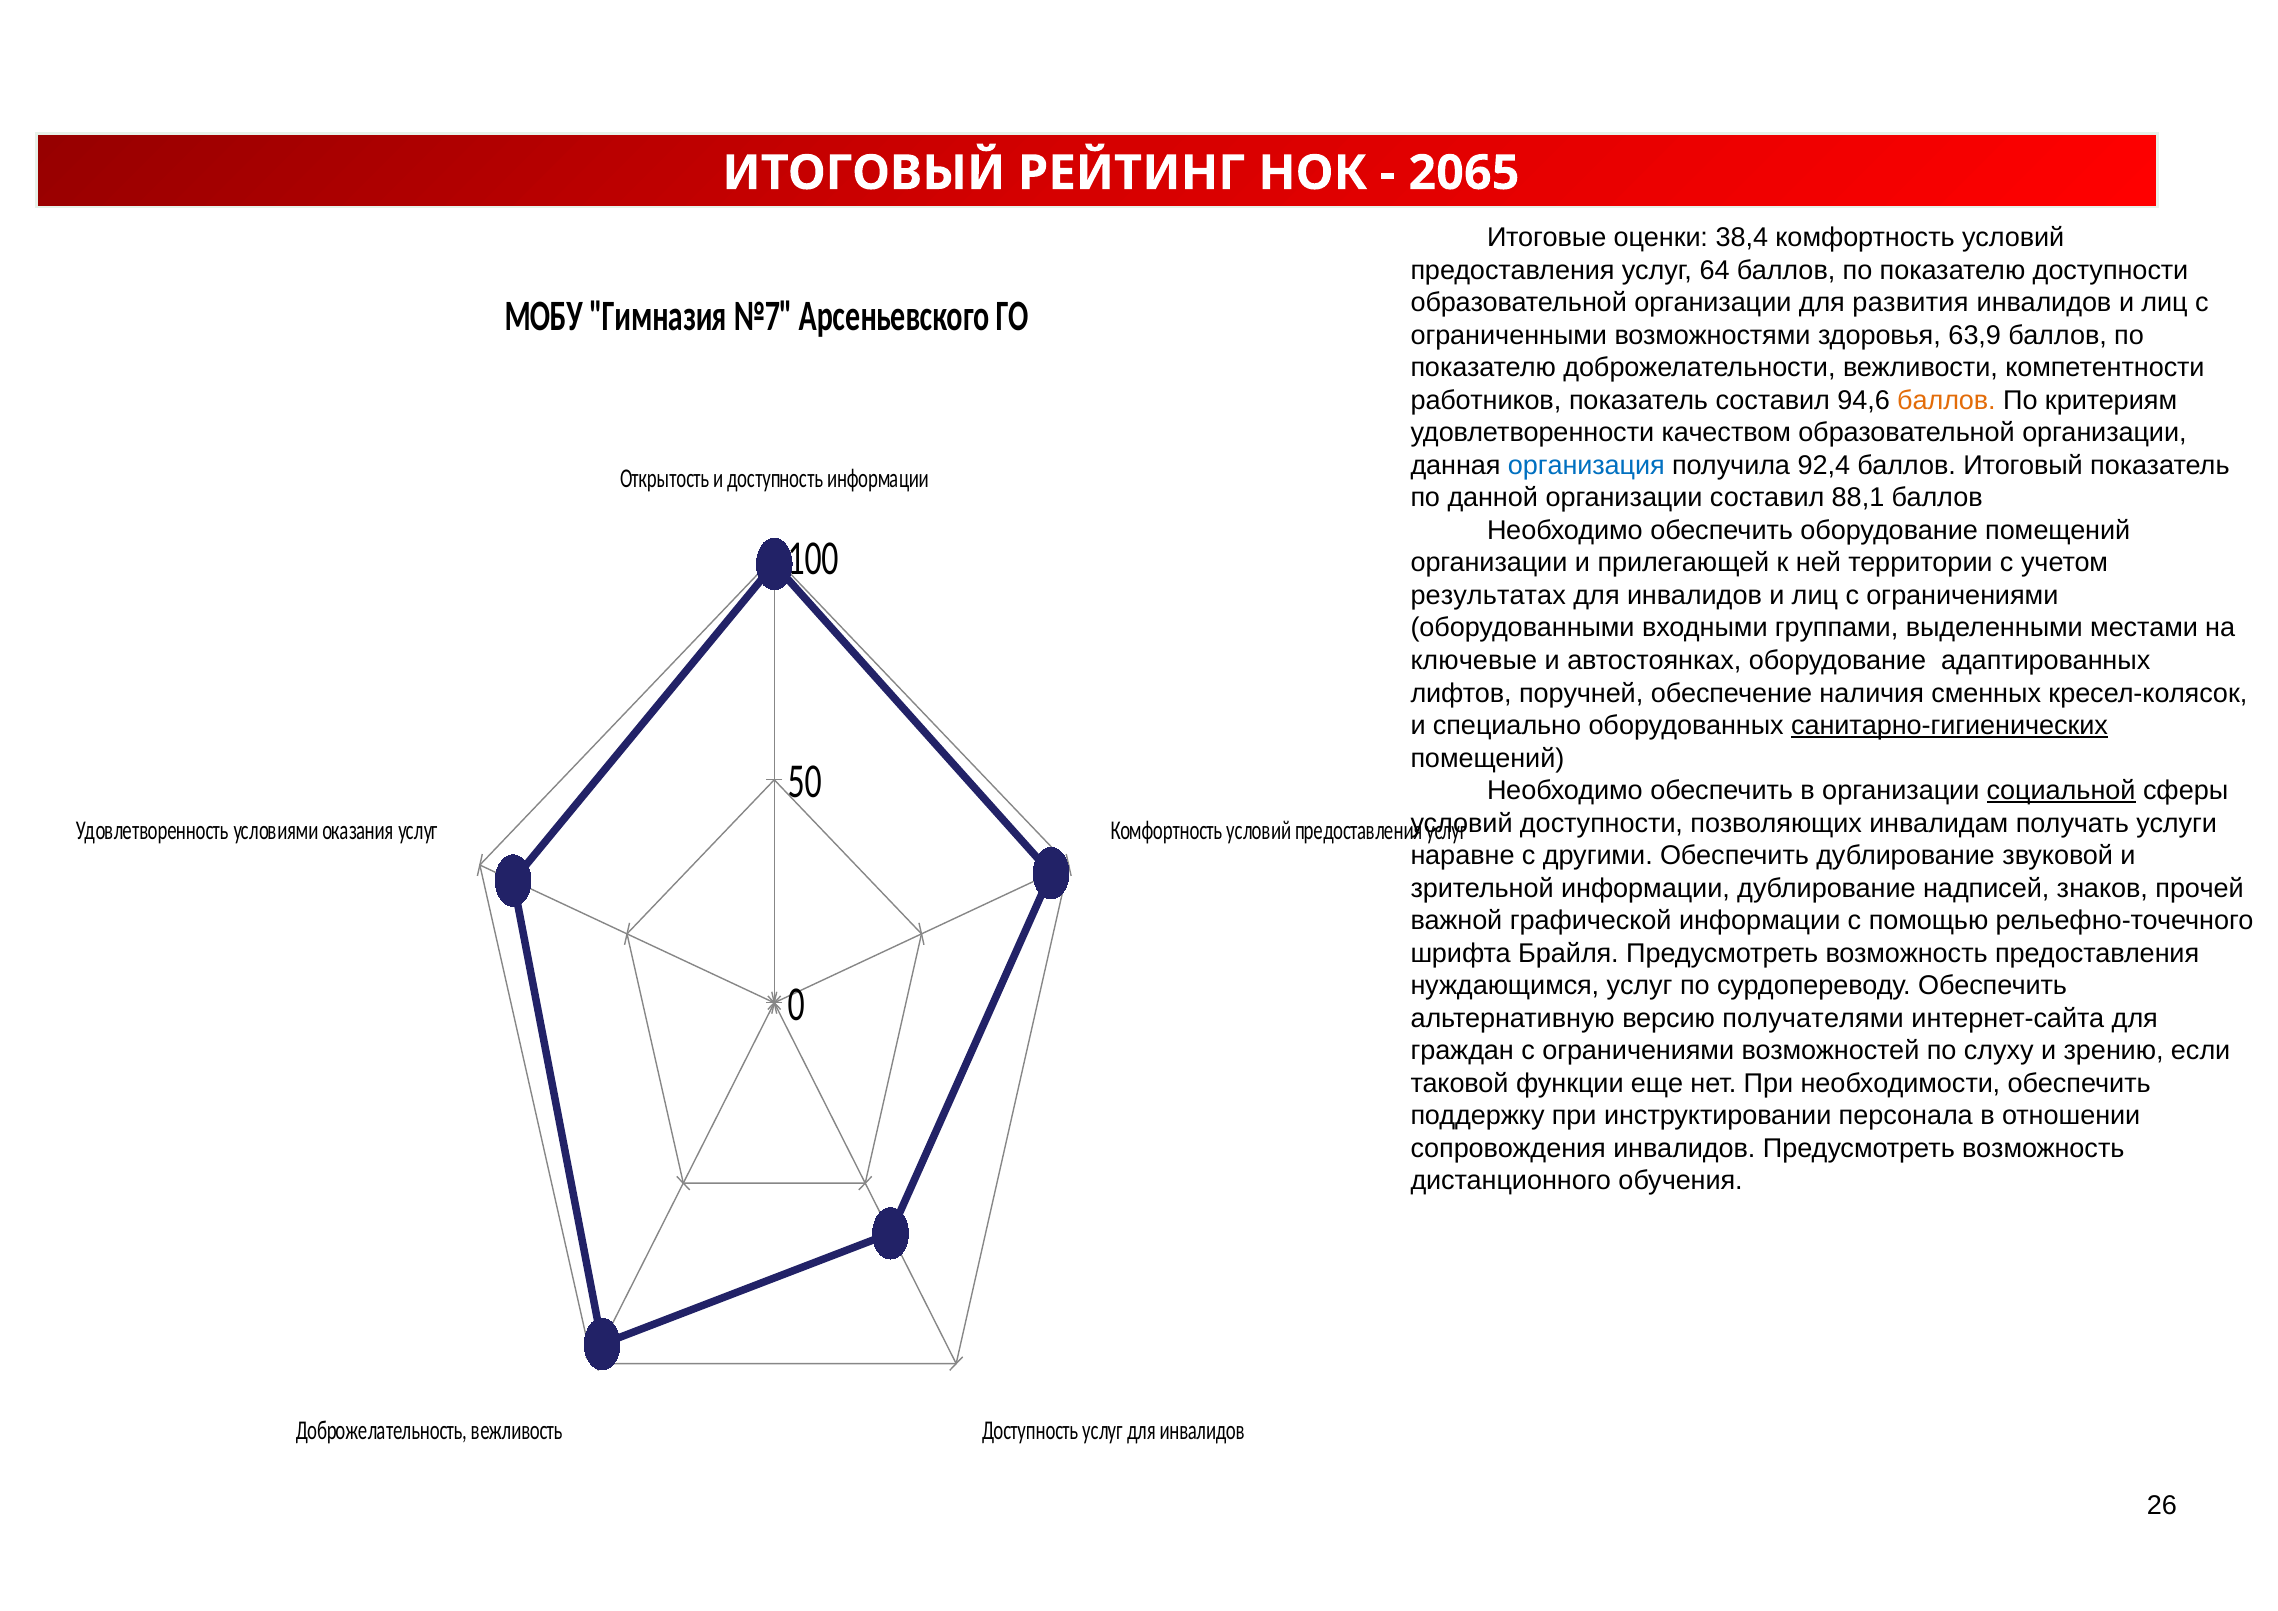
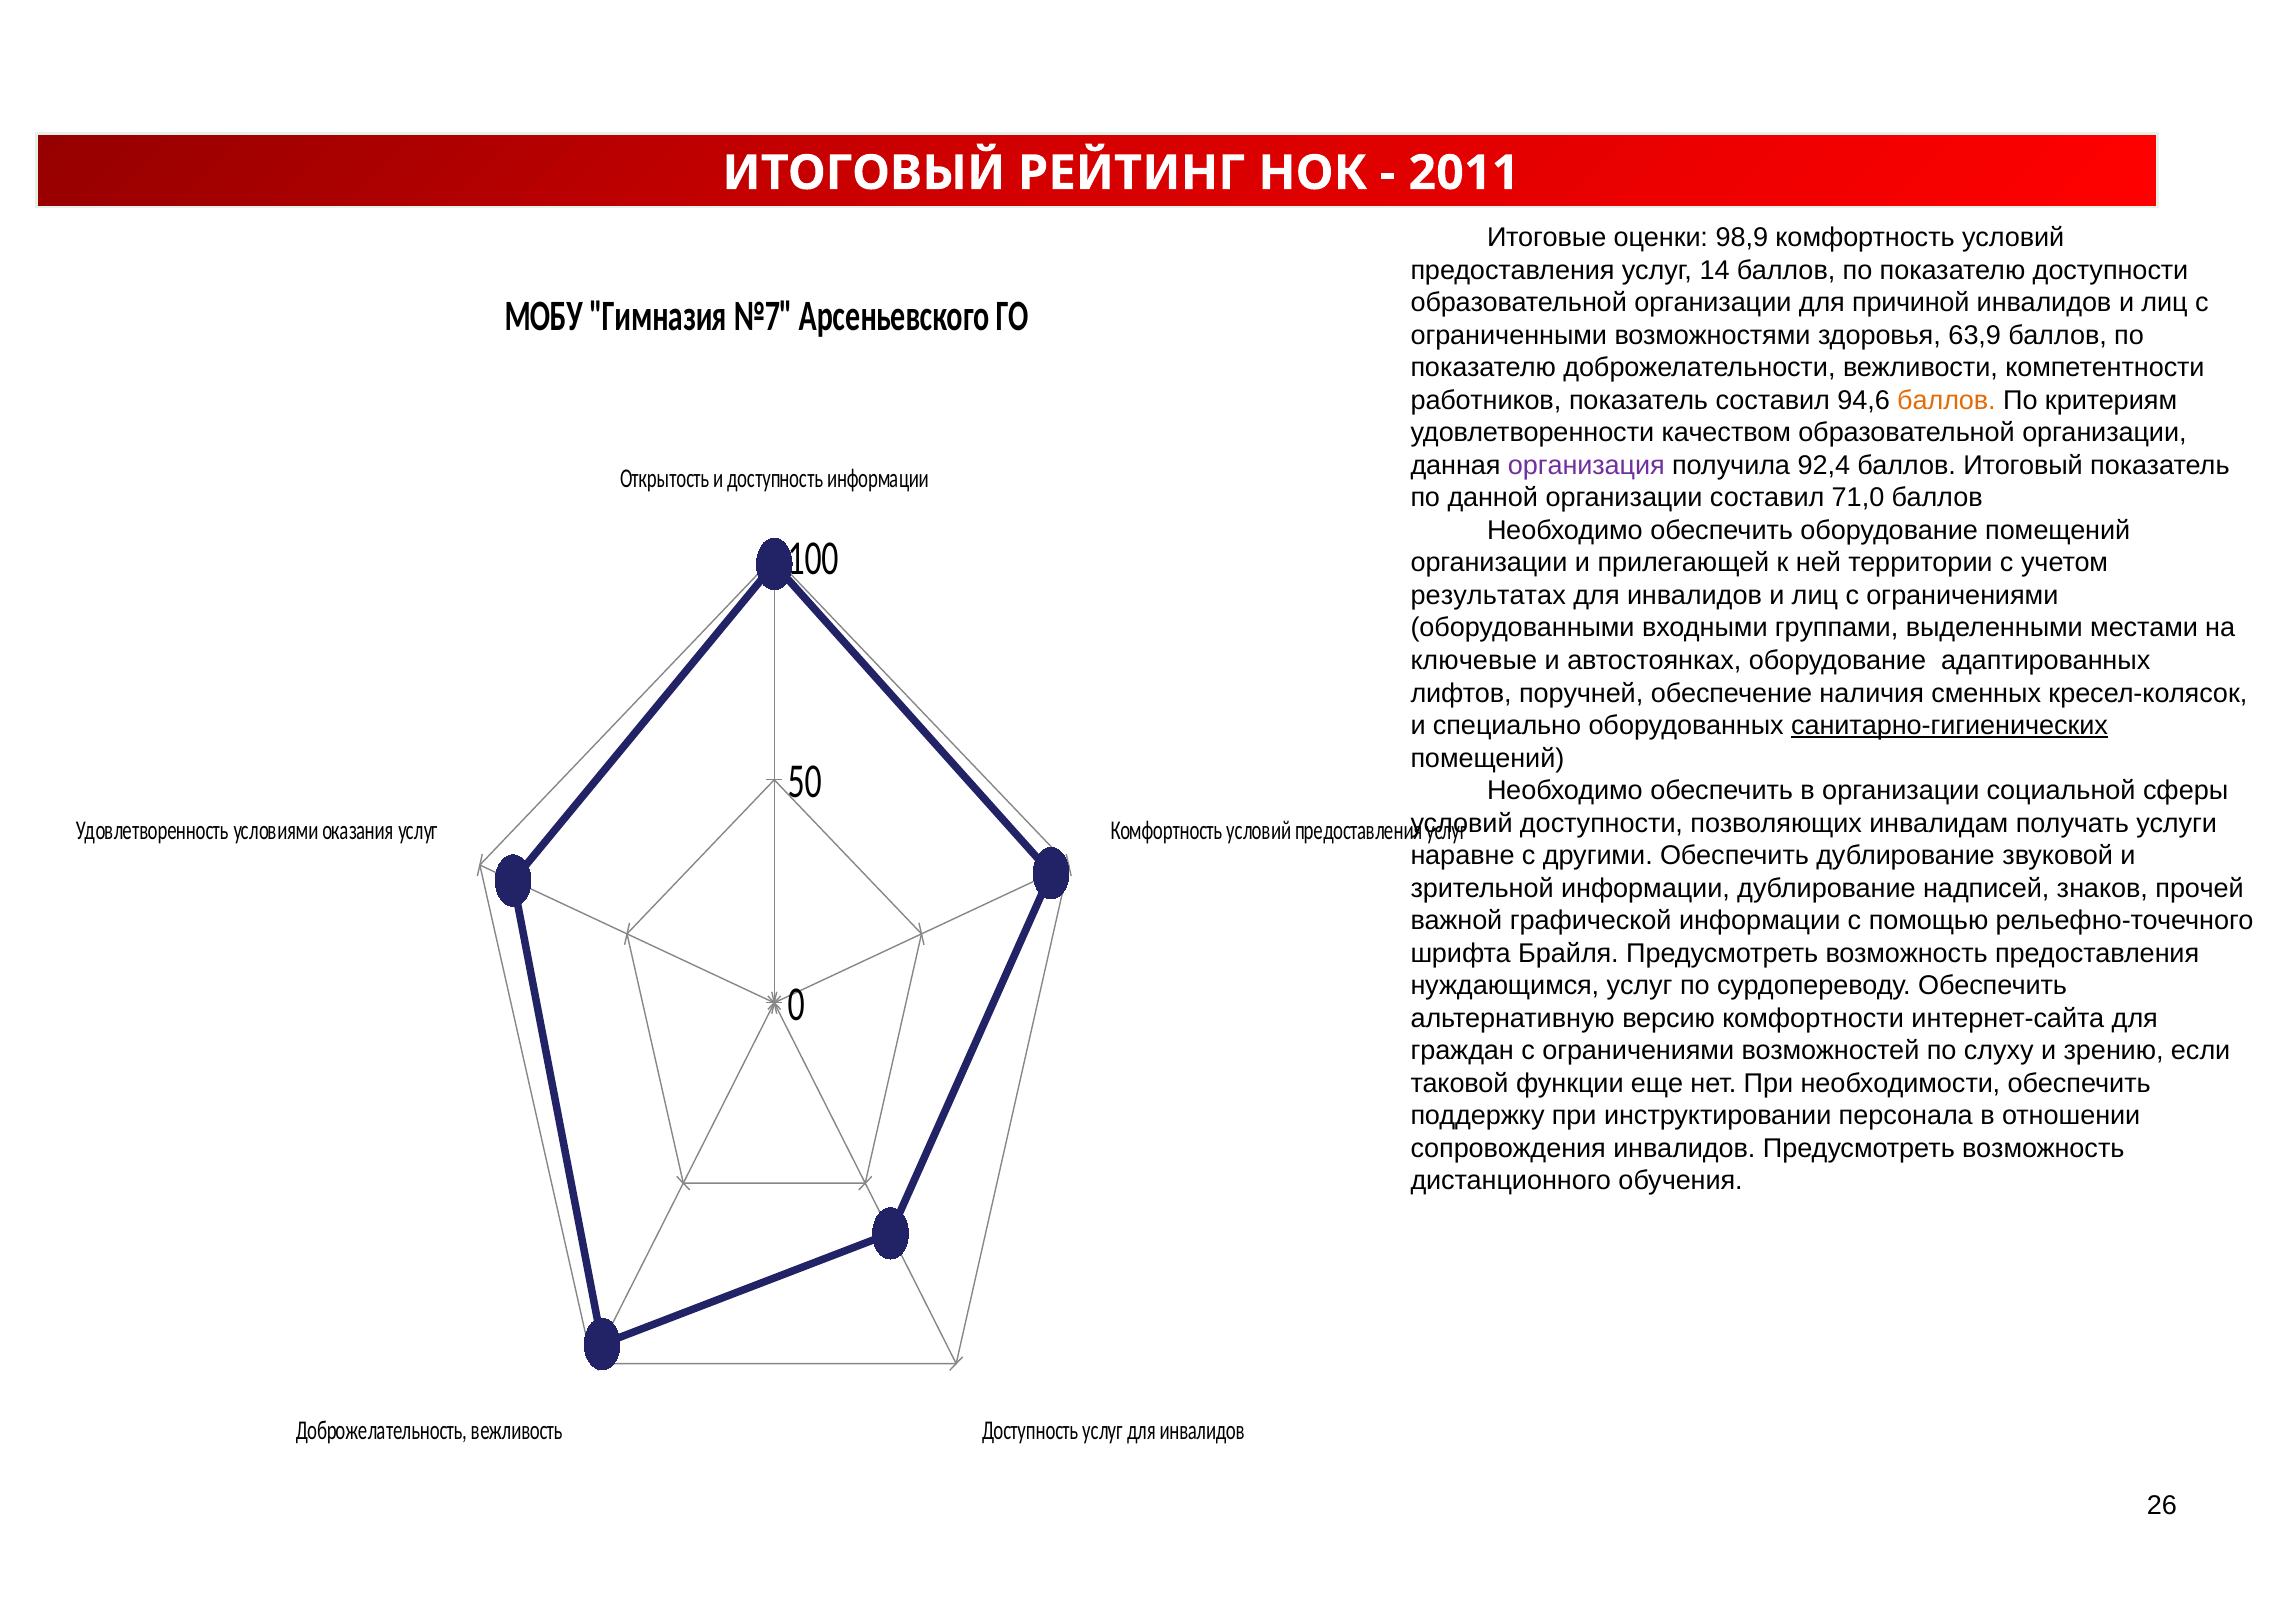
2065: 2065 -> 2011 (1464, 173)
38,4: 38,4 -> 98,9 (1742, 238)
64: 64 -> 14 (1715, 270)
развития: развития -> причиной (1911, 303)
организация colour: blue -> purple (1586, 465)
88,1: 88,1 -> 71,0 (1858, 498)
социальной underline: present -> none (2061, 791)
получателями: получателями -> комфортности (1813, 1018)
